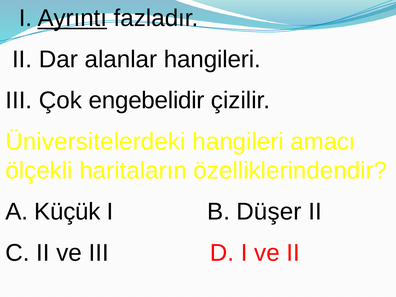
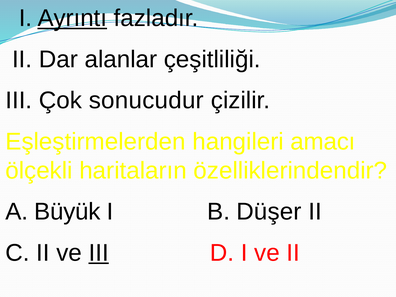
alanlar hangileri: hangileri -> çeşitliliği (212, 59)
engebelidir: engebelidir -> sonucudur (146, 100)
Üniversitelerdeki: Üniversitelerdeki -> Eşleştirmelerden (95, 142)
Küçük: Küçük -> Büyük (67, 212)
III underline: none -> present (99, 253)
